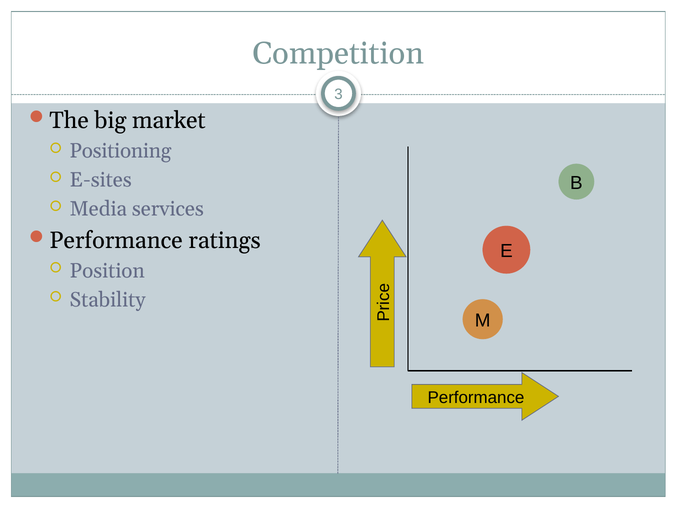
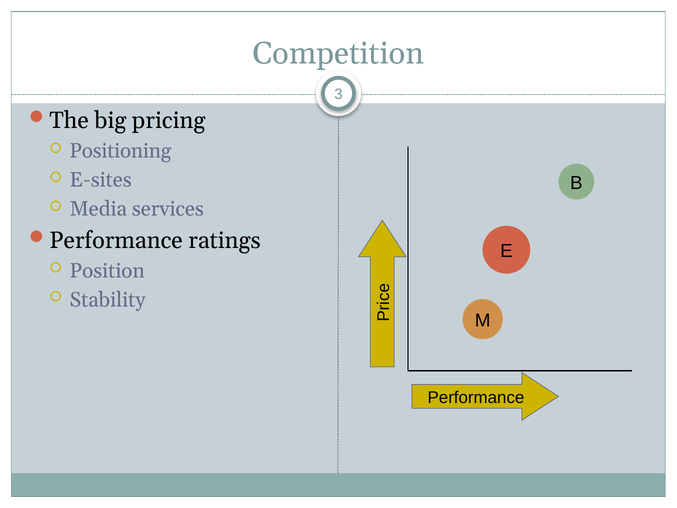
market: market -> pricing (169, 121)
